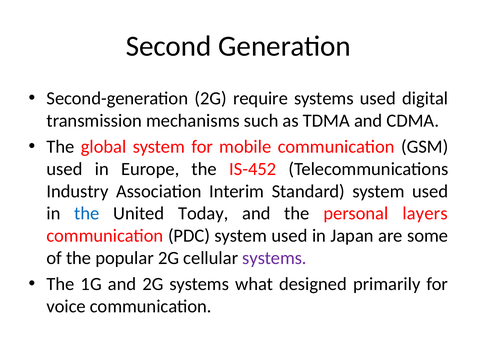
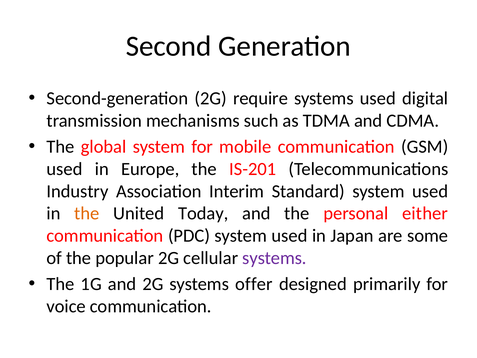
IS-452: IS-452 -> IS-201 (253, 169)
the colour: blue -> orange (87, 213)
layers: layers -> either (425, 213)
what: what -> offer (254, 284)
